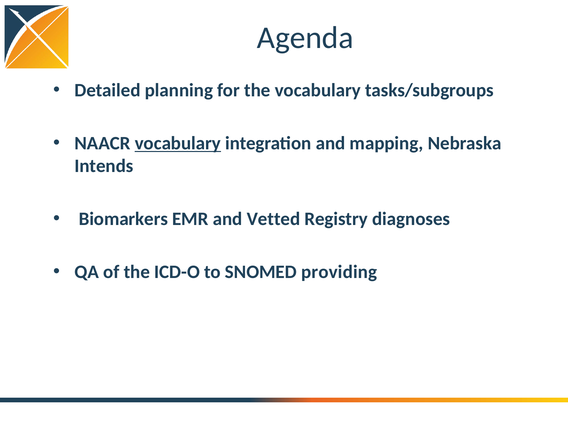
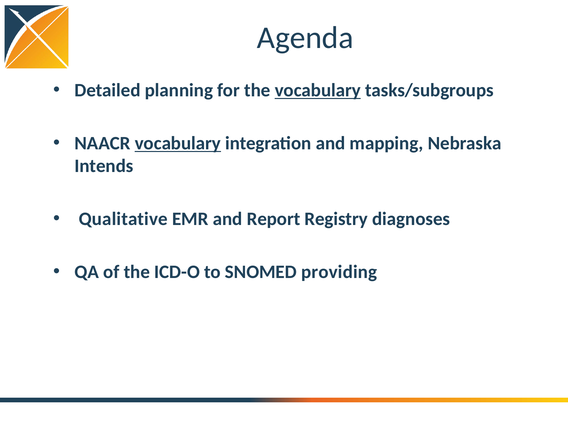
vocabulary underline: none -> present (318, 90)
Biomarkers: Biomarkers -> Qualitative (123, 219)
Vetted: Vetted -> Report (274, 219)
